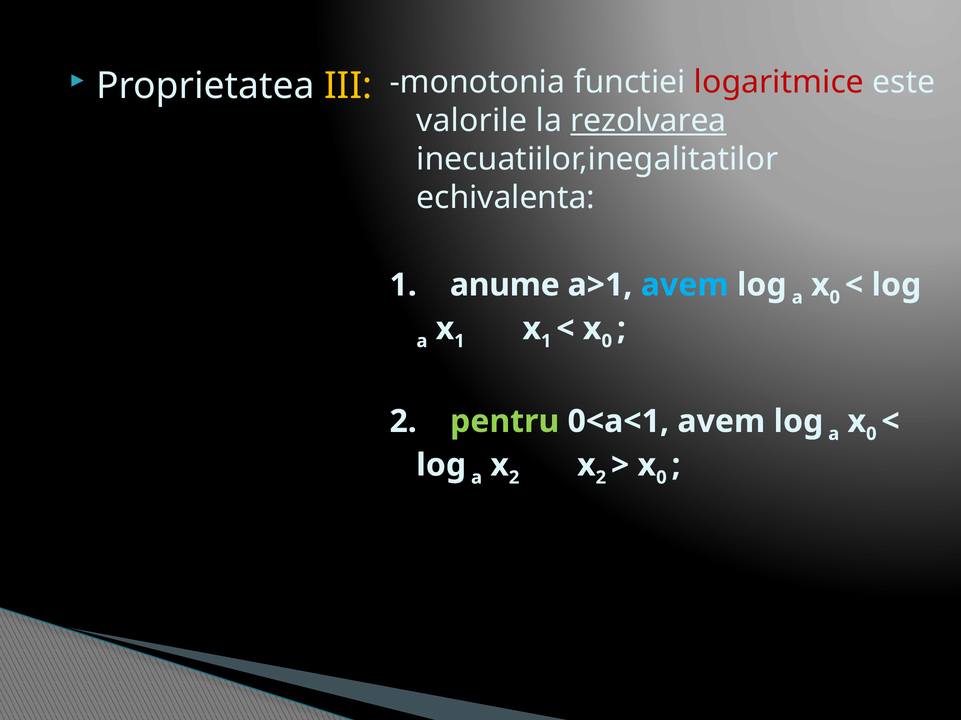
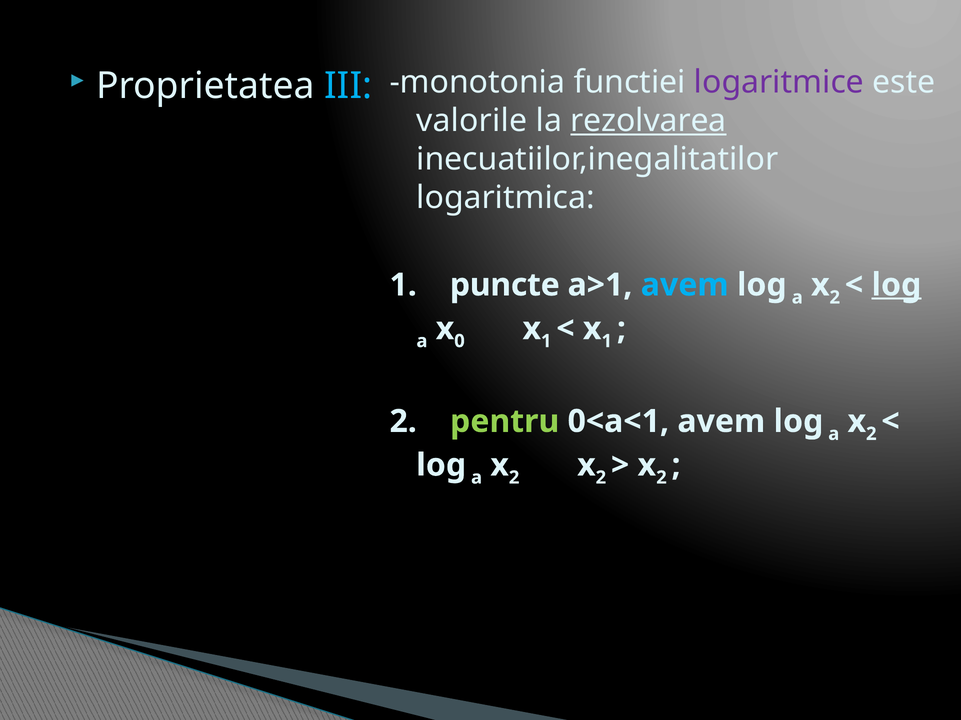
III colour: yellow -> light blue (348, 86)
logaritmice colour: red -> purple (779, 82)
echivalenta: echivalenta -> logaritmica (506, 198)
anume: anume -> puncte (505, 285)
0: 0 -> 2 (835, 298)
log underline: none -> present (896, 285)
1: 1 -> 0 (459, 341)
0: 0 -> 1 (607, 341)
0: 0 -> 2 (871, 434)
0: 0 -> 2 (661, 478)
